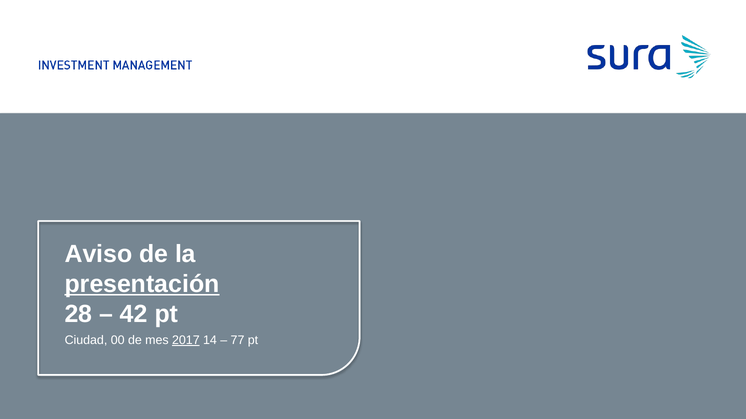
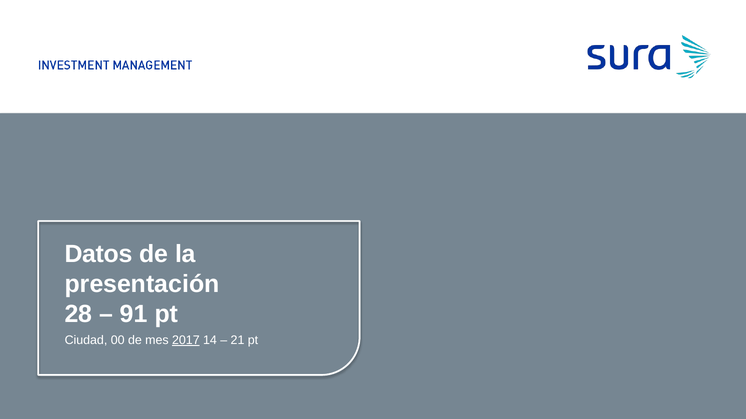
Aviso: Aviso -> Datos (99, 255)
presentación underline: present -> none (142, 285)
42: 42 -> 91 (134, 314)
77: 77 -> 21 (238, 341)
